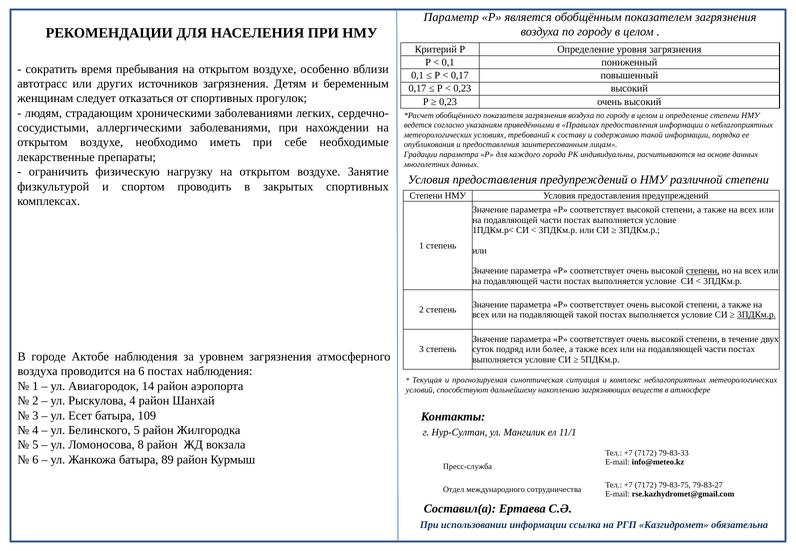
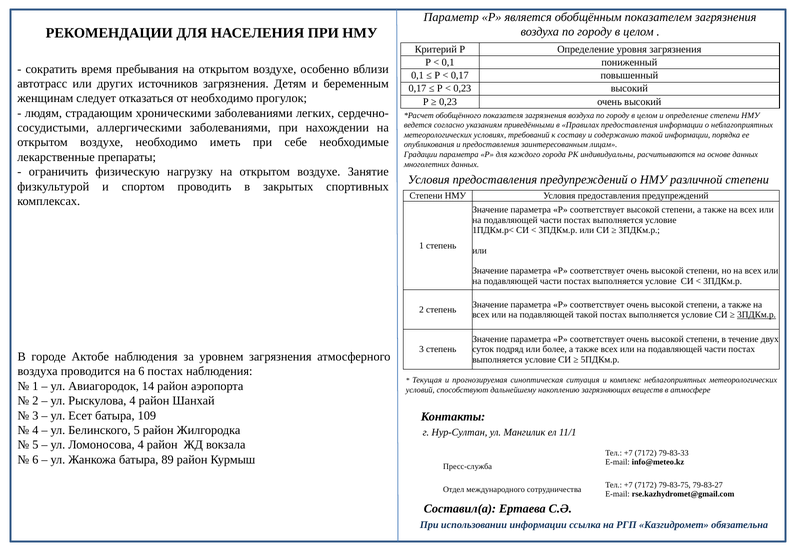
от спортивных: спортивных -> необходимо (222, 98)
степени underline: present -> none (703, 271)
Ломоносова 8: 8 -> 4 (141, 445)
